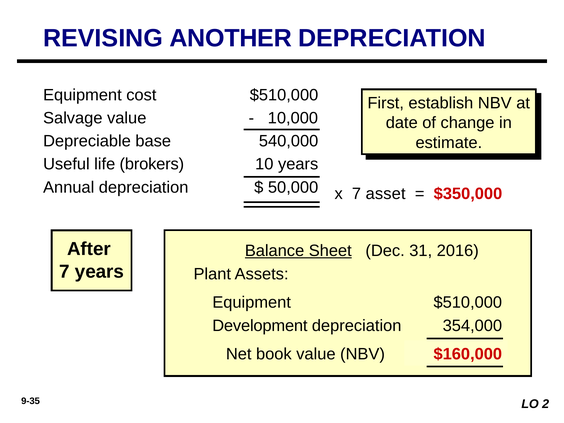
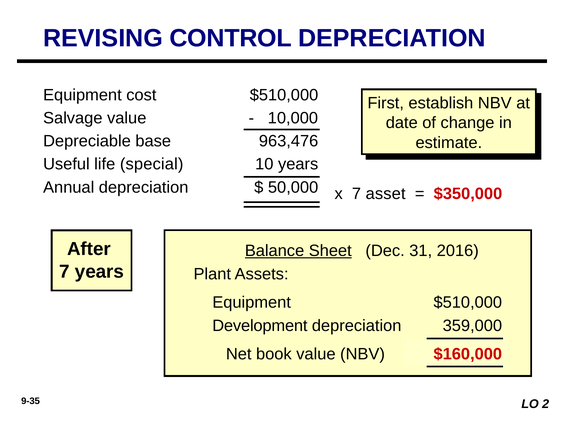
ANOTHER: ANOTHER -> CONTROL (231, 38)
540,000: 540,000 -> 963,476 (289, 141)
brokers: brokers -> special (152, 164)
354,000: 354,000 -> 359,000 (472, 326)
